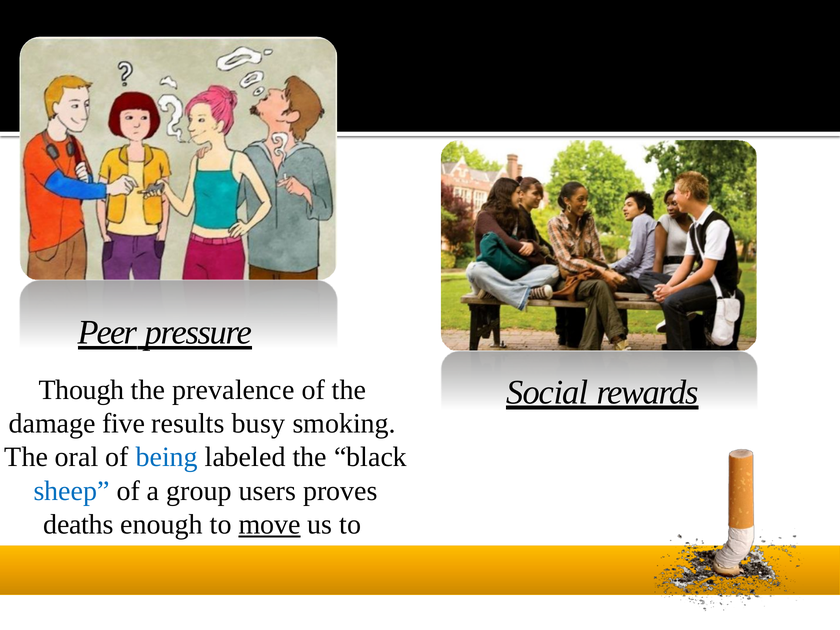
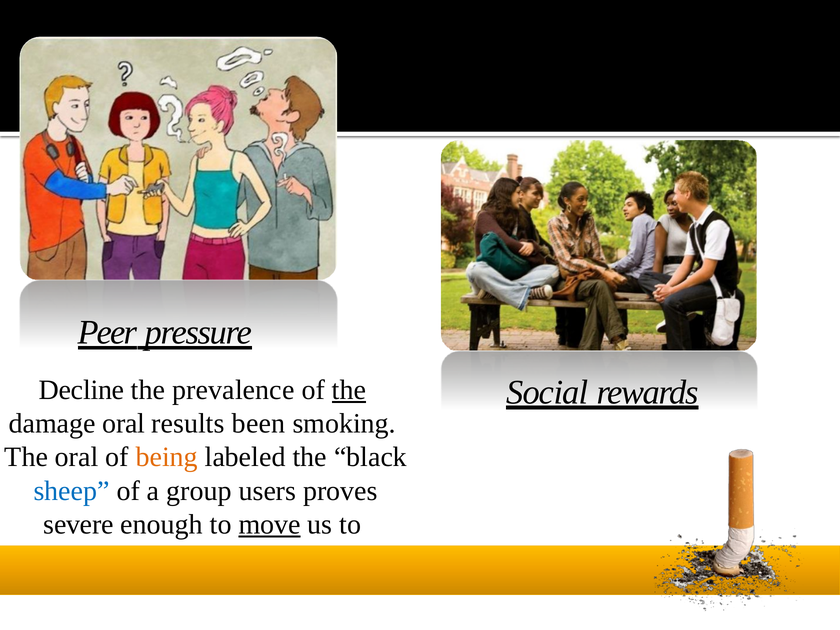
Though: Though -> Decline (81, 390)
the underline: none -> present (349, 390)
damage five: five -> oral (124, 424)
busy: busy -> been (259, 424)
being colour: blue -> orange (167, 457)
deaths: deaths -> severe (78, 524)
